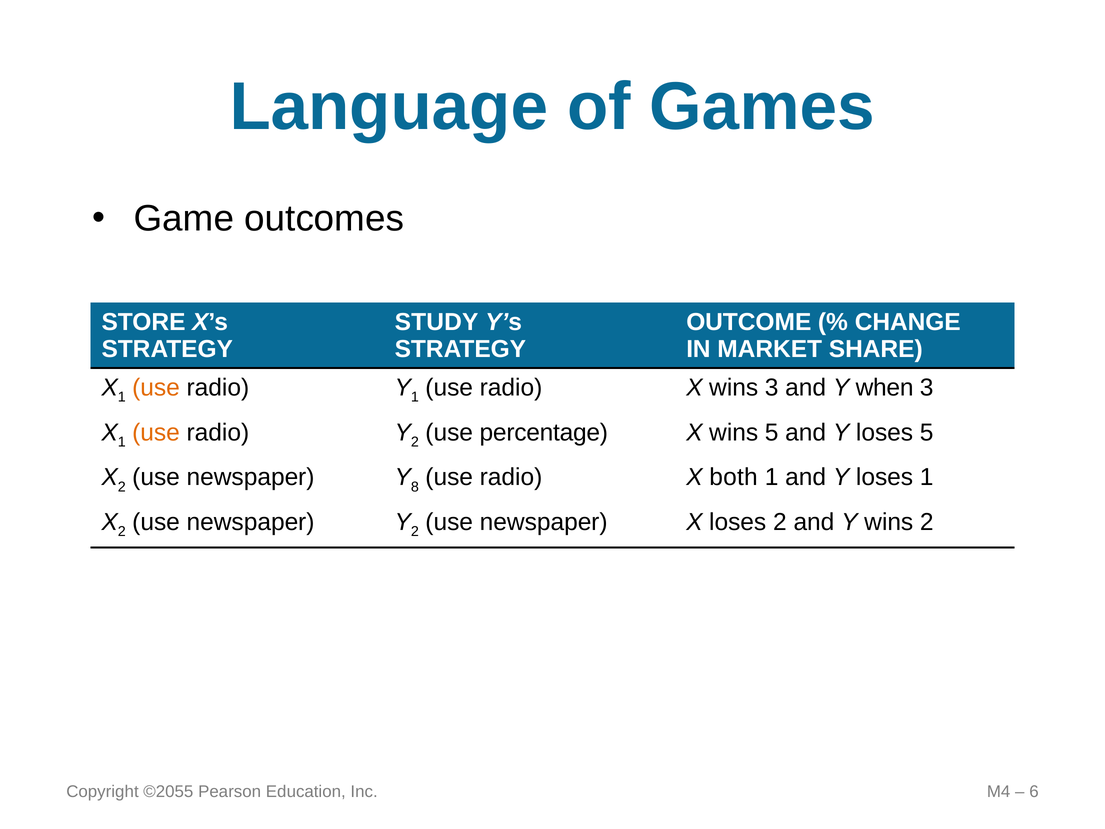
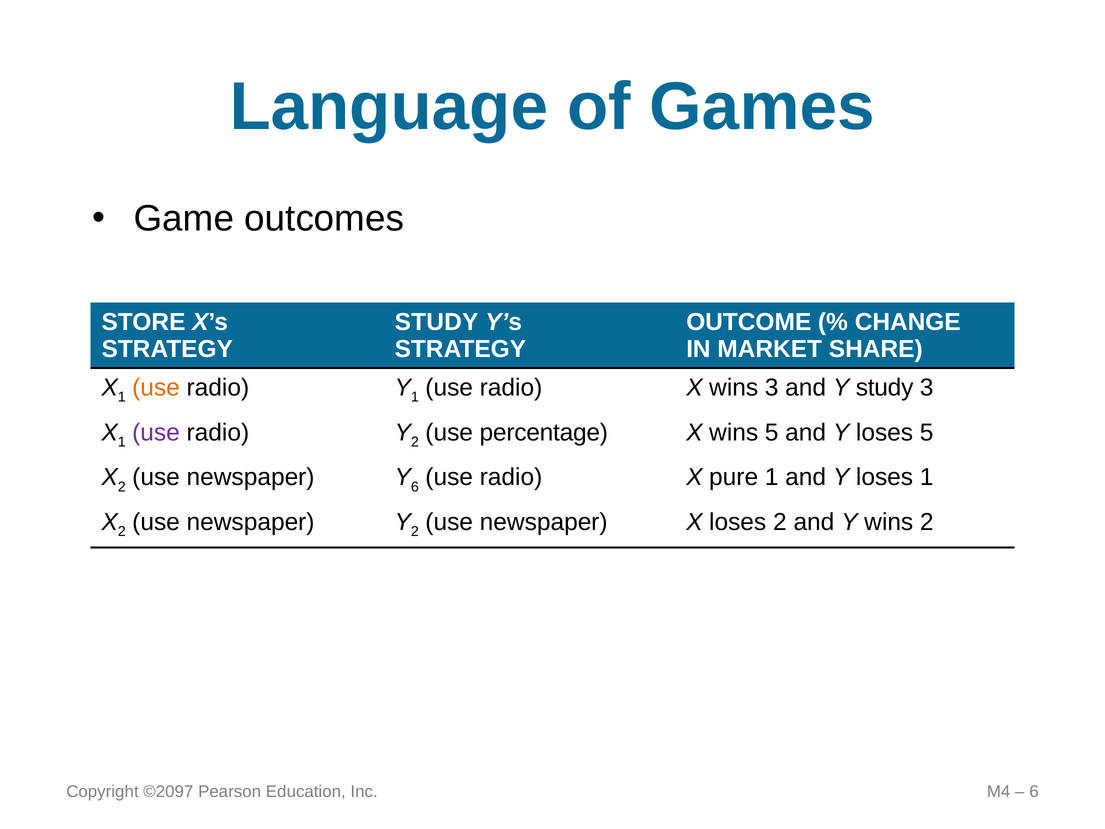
Y when: when -> study (885, 388)
use colour: orange -> purple (156, 432)
Y 8: 8 -> 6 (415, 487)
both: both -> pure (734, 477)
©2055: ©2055 -> ©2097 (168, 791)
